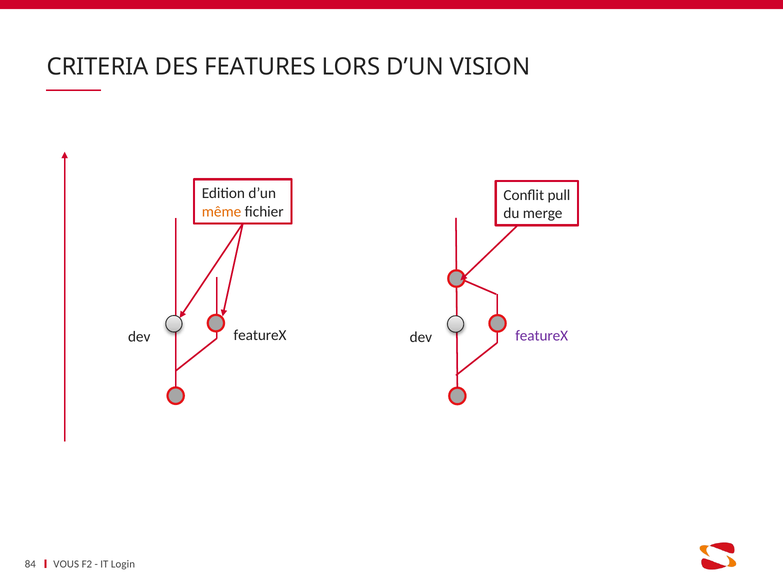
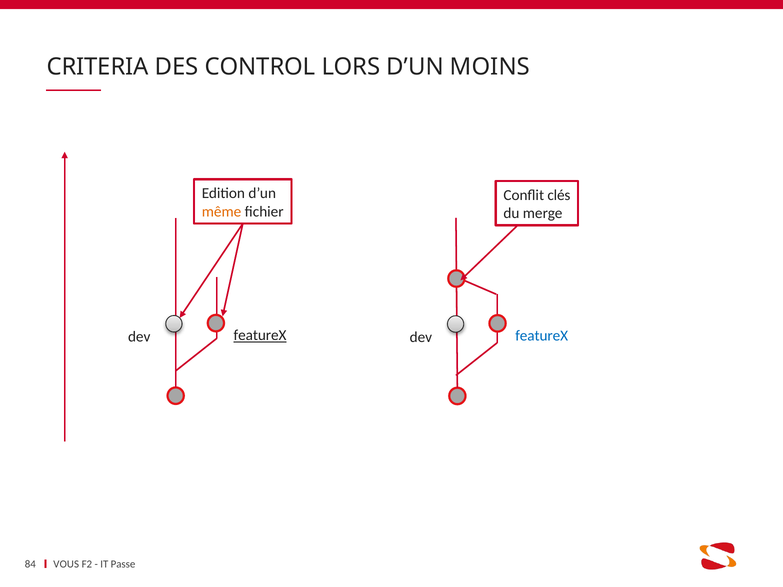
FEATURES: FEATURES -> CONTROL (260, 67)
VISION: VISION -> MOINS (490, 67)
pull: pull -> clés (559, 195)
featureX underline: none -> present (260, 335)
featureX colour: purple -> blue (542, 336)
Login: Login -> Passe (123, 564)
